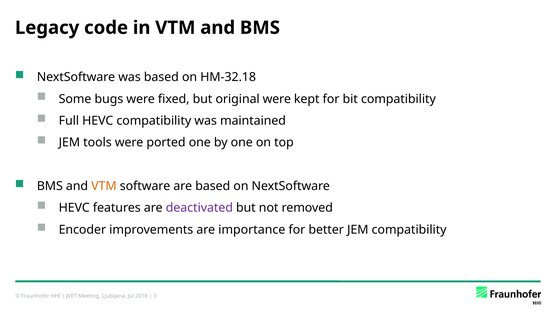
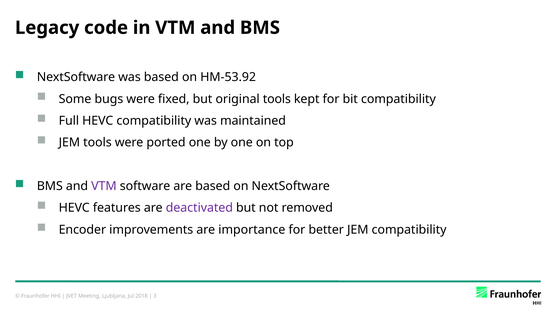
HM-32.18: HM-32.18 -> HM-53.92 (228, 77)
original were: were -> tools (277, 99)
VTM colour: orange -> purple (104, 186)
